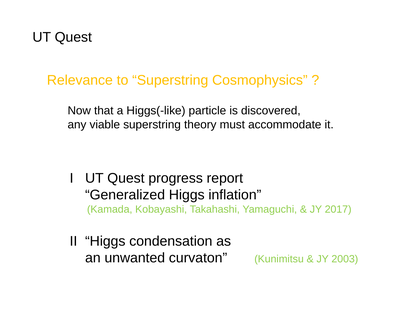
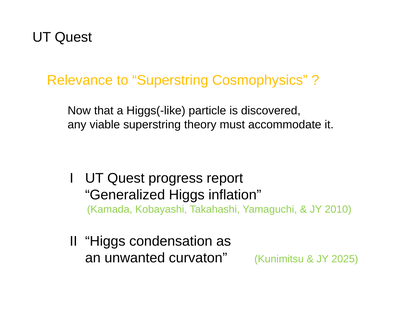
2017: 2017 -> 2010 (338, 210)
2003: 2003 -> 2025 (345, 259)
